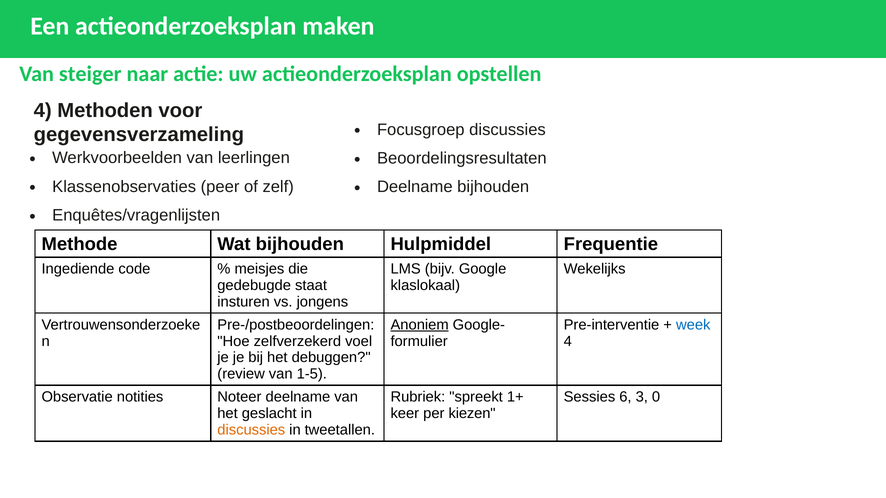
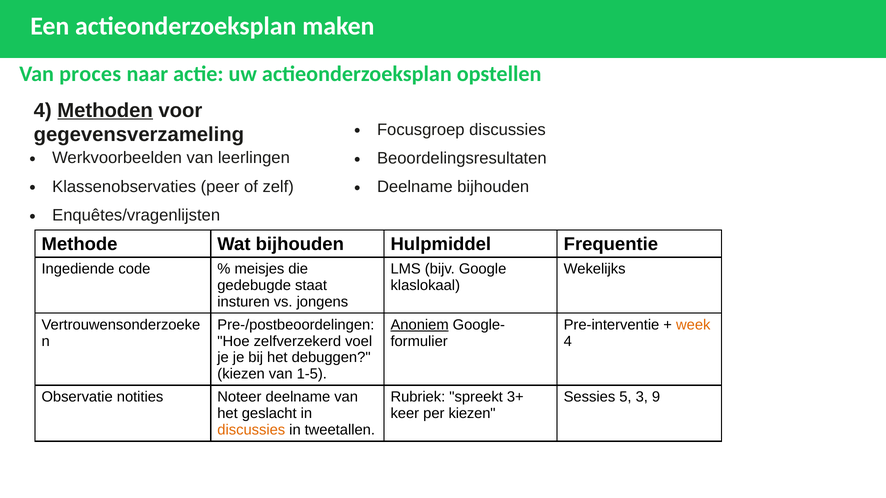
steiger: steiger -> proces (90, 74)
Methoden underline: none -> present (105, 110)
week colour: blue -> orange (693, 325)
review: review -> kiezen (241, 374)
1+: 1+ -> 3+ (515, 397)
6: 6 -> 5 (625, 397)
0: 0 -> 9 (656, 397)
